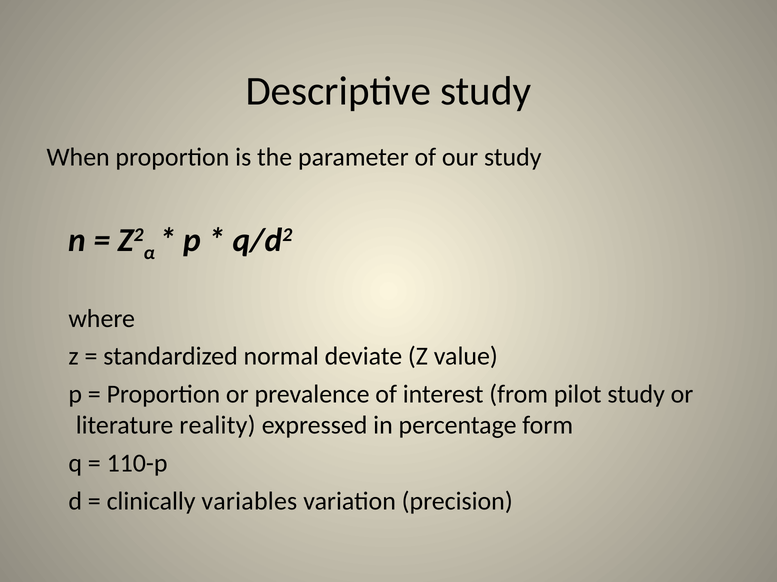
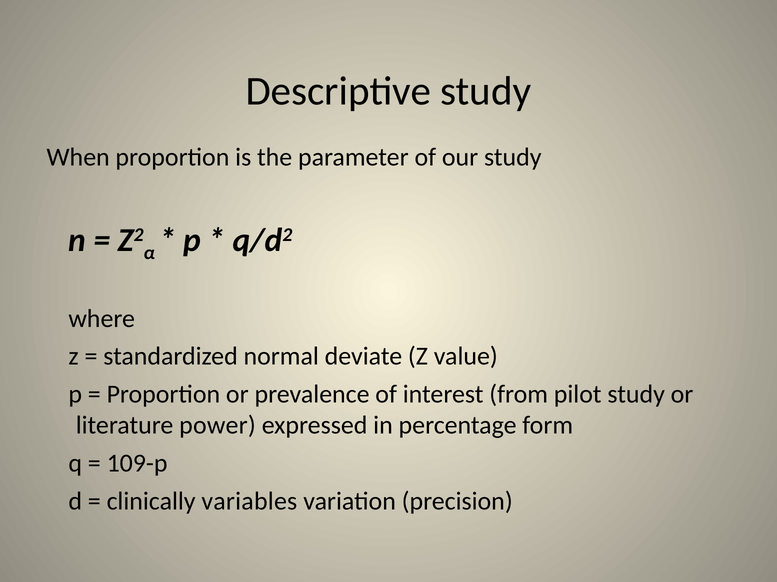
reality: reality -> power (217, 426)
110-p: 110-p -> 109-p (137, 464)
